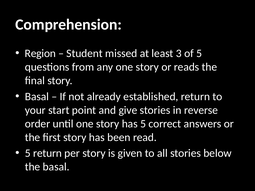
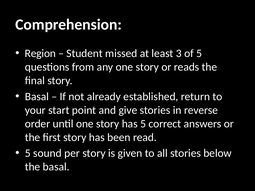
5 return: return -> sound (47, 153)
